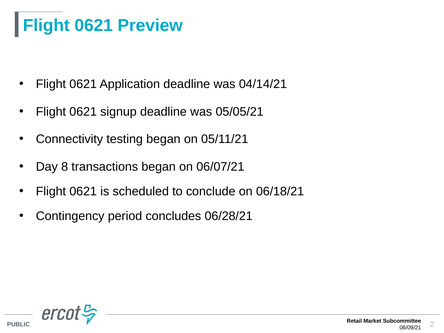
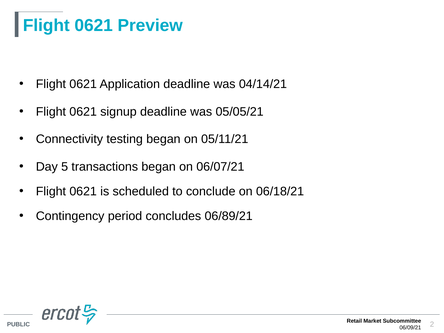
8: 8 -> 5 (65, 167)
06/28/21: 06/28/21 -> 06/89/21 (229, 216)
